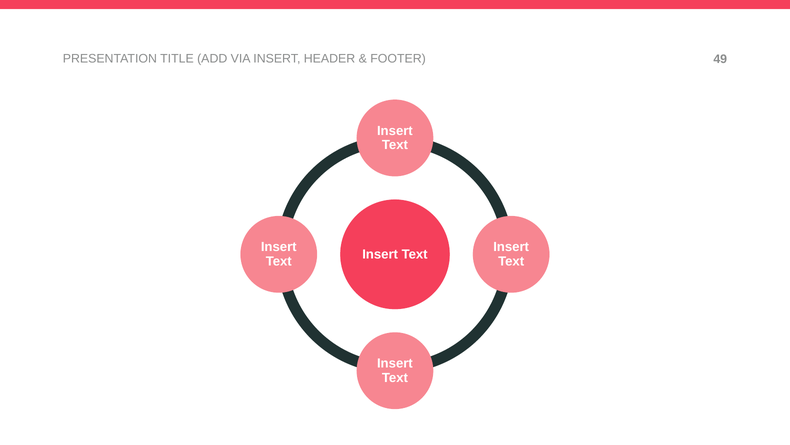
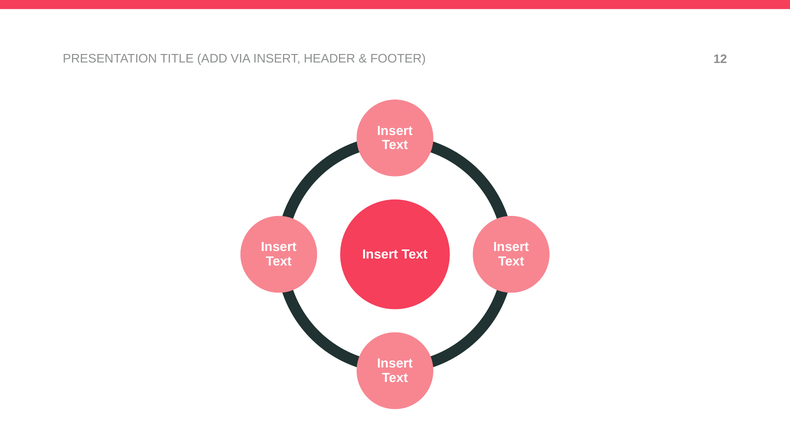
49: 49 -> 12 (720, 59)
